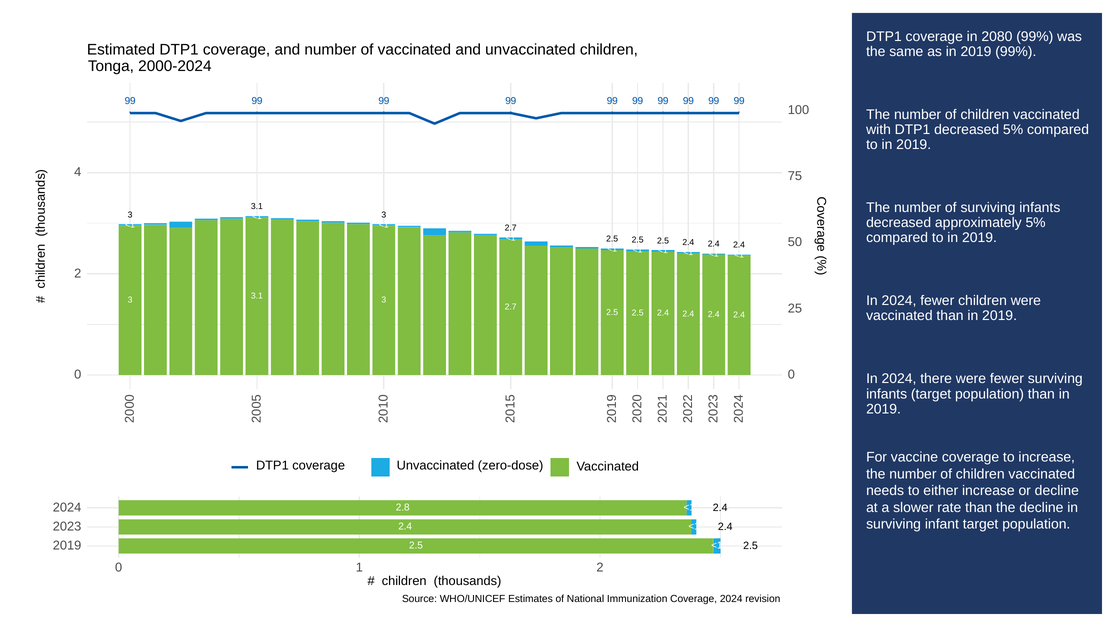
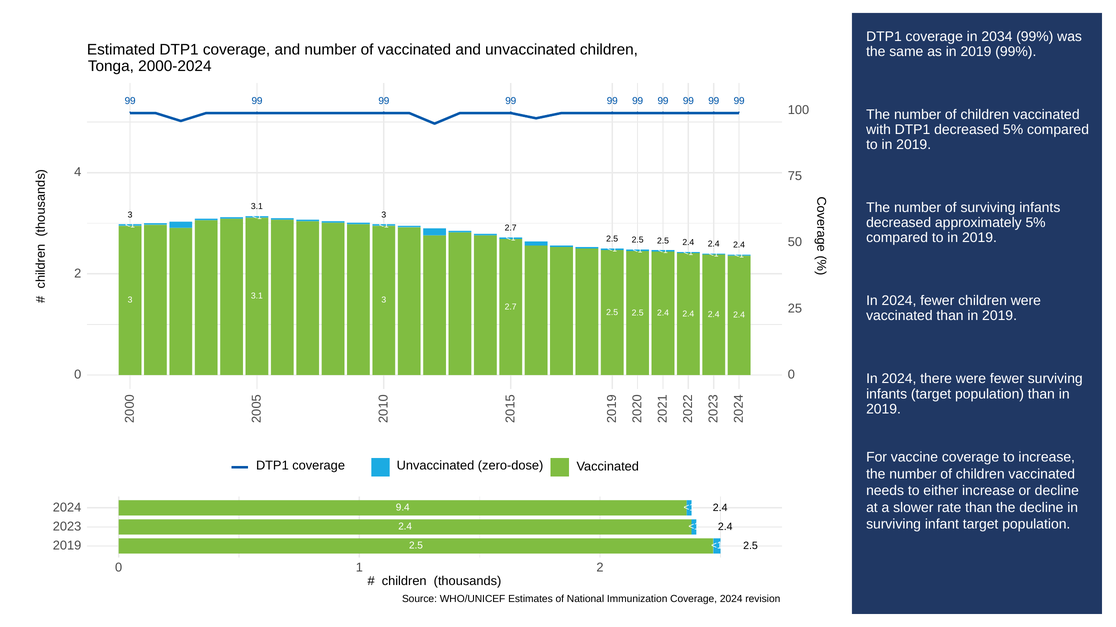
2080: 2080 -> 2034 (997, 37)
2.8: 2.8 -> 9.4 (403, 508)
